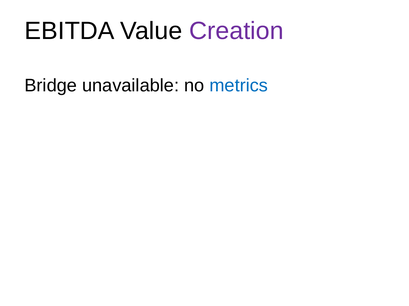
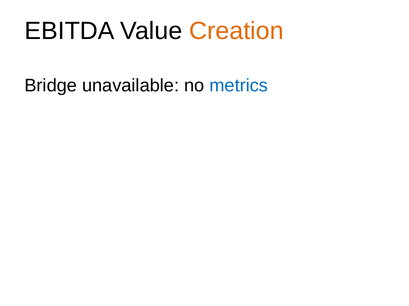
Creation colour: purple -> orange (236, 31)
